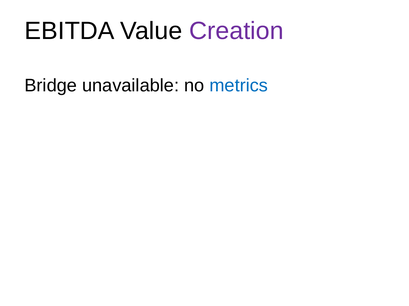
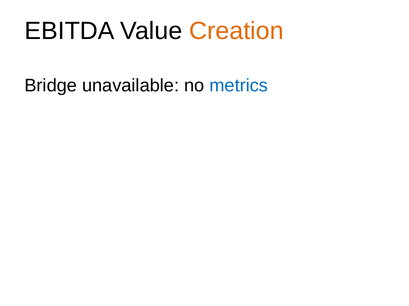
Creation colour: purple -> orange (236, 31)
